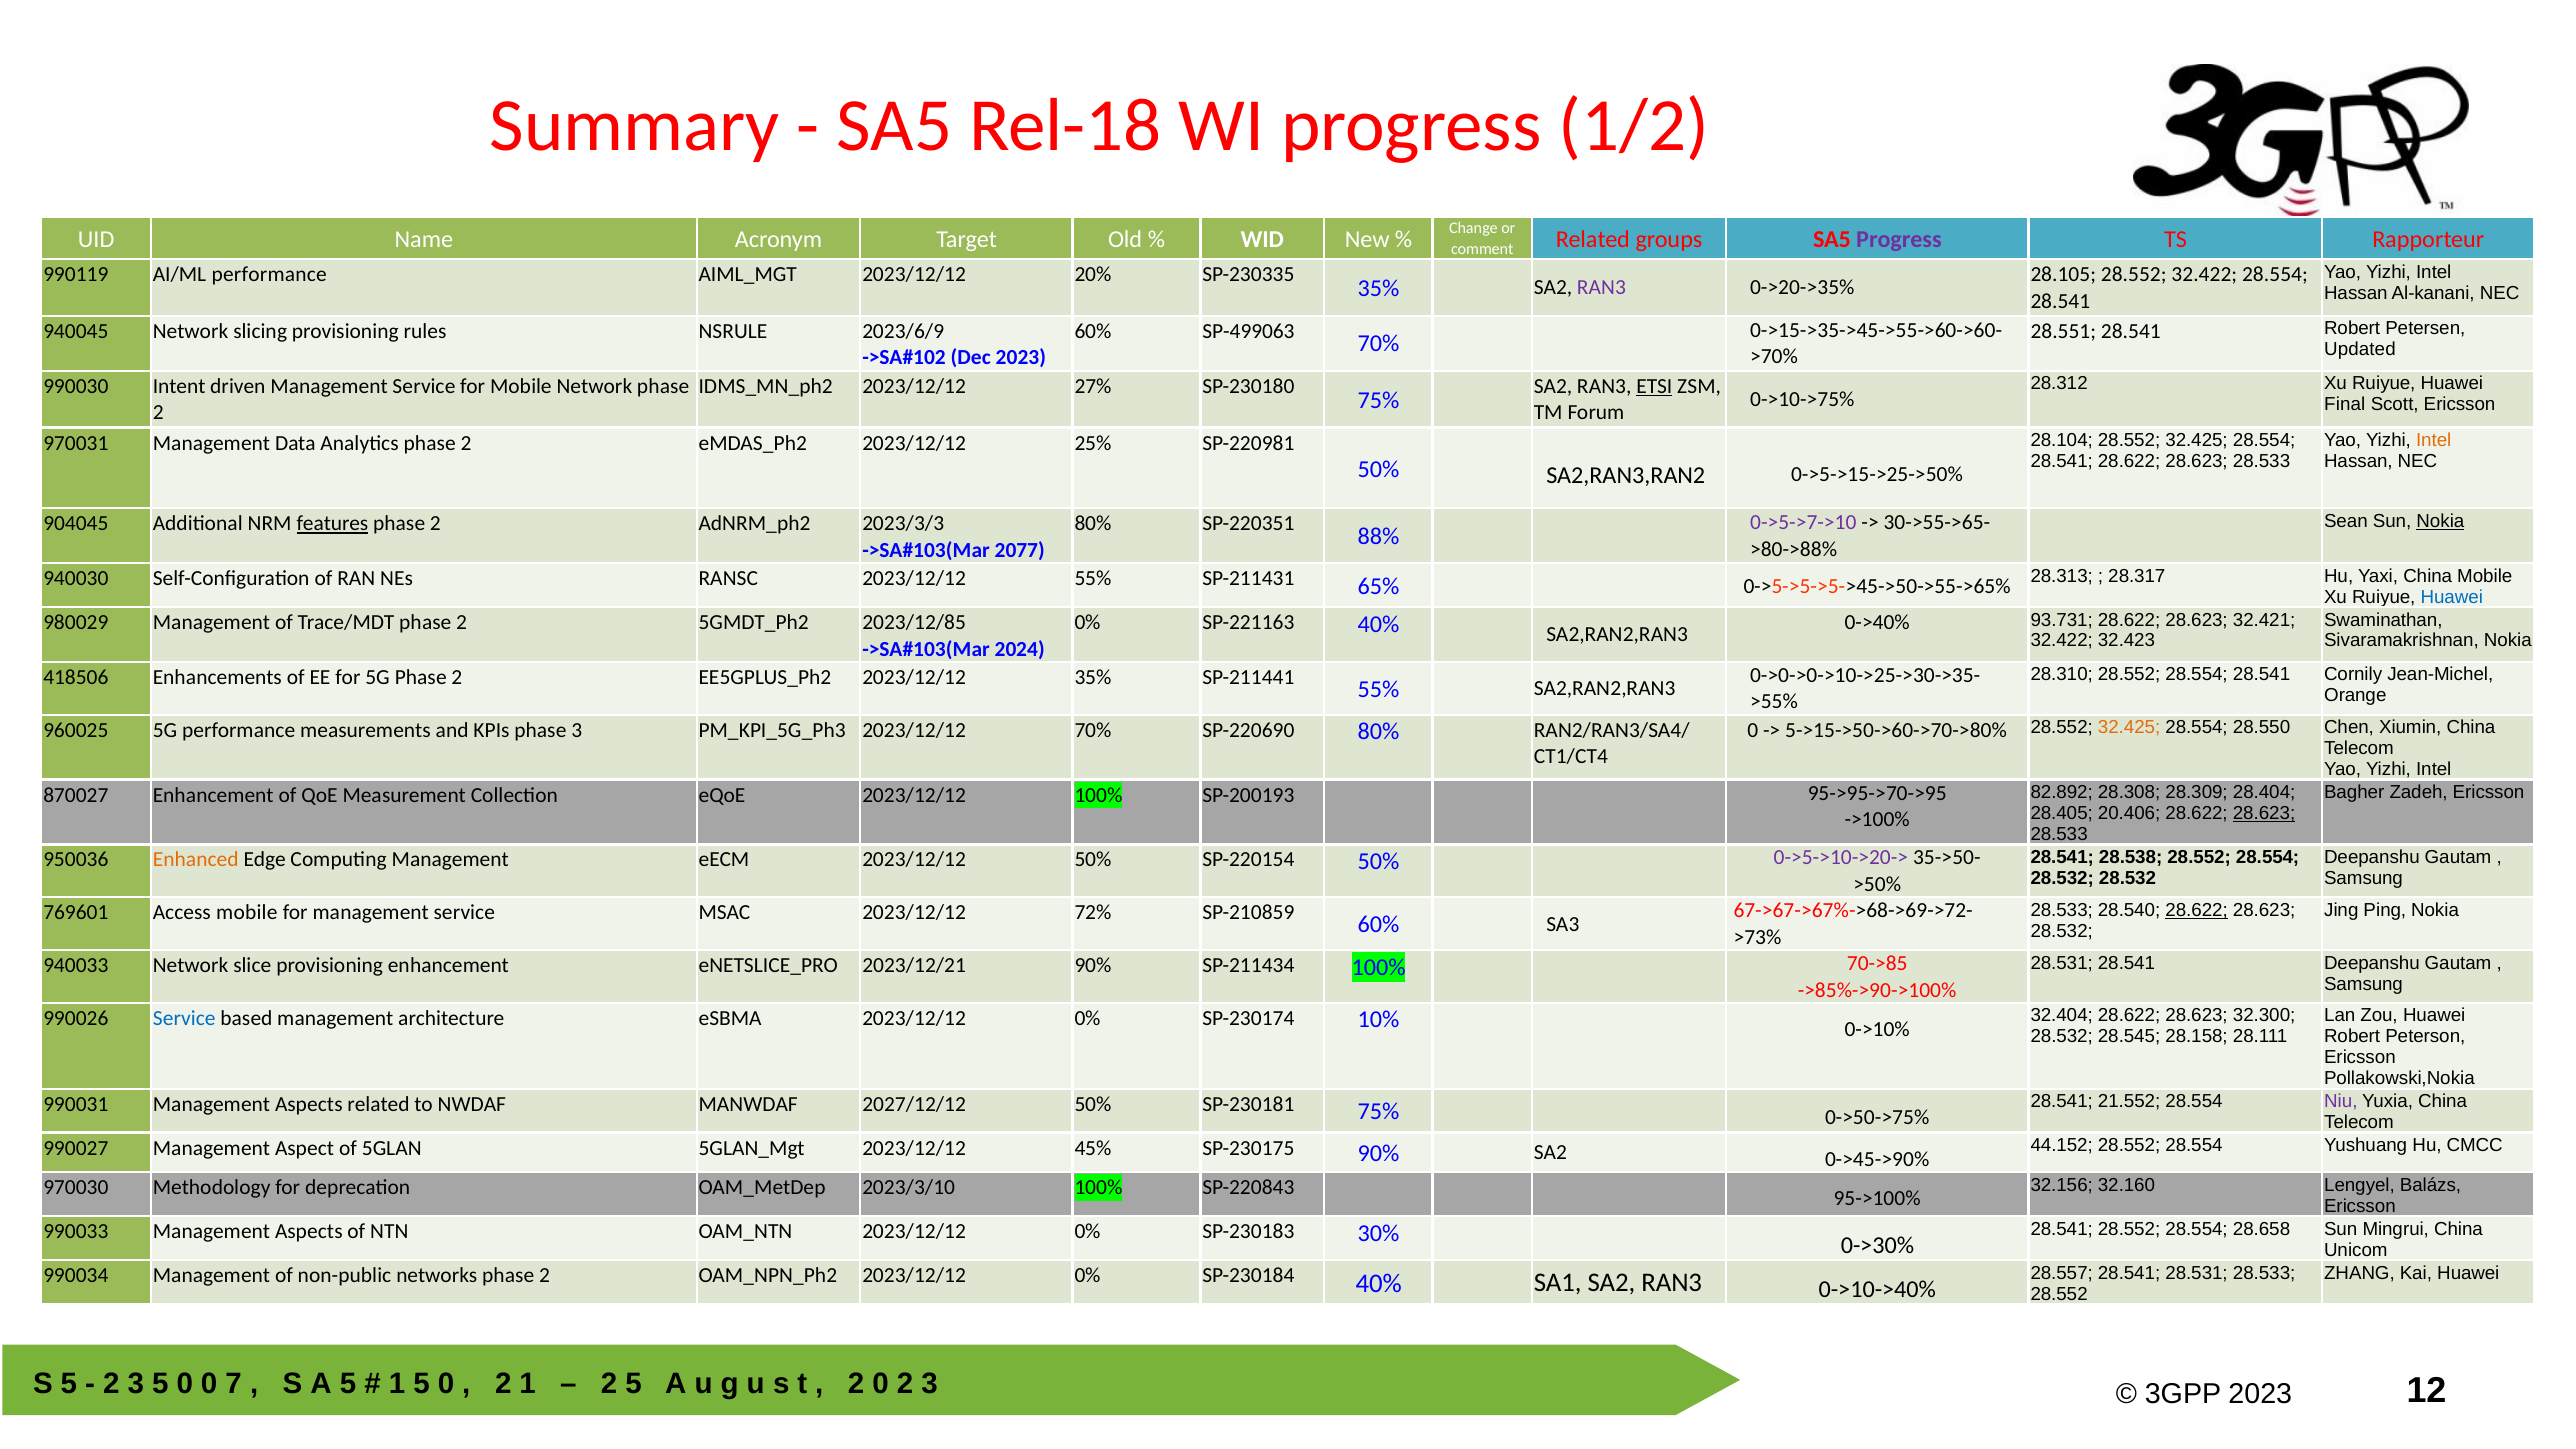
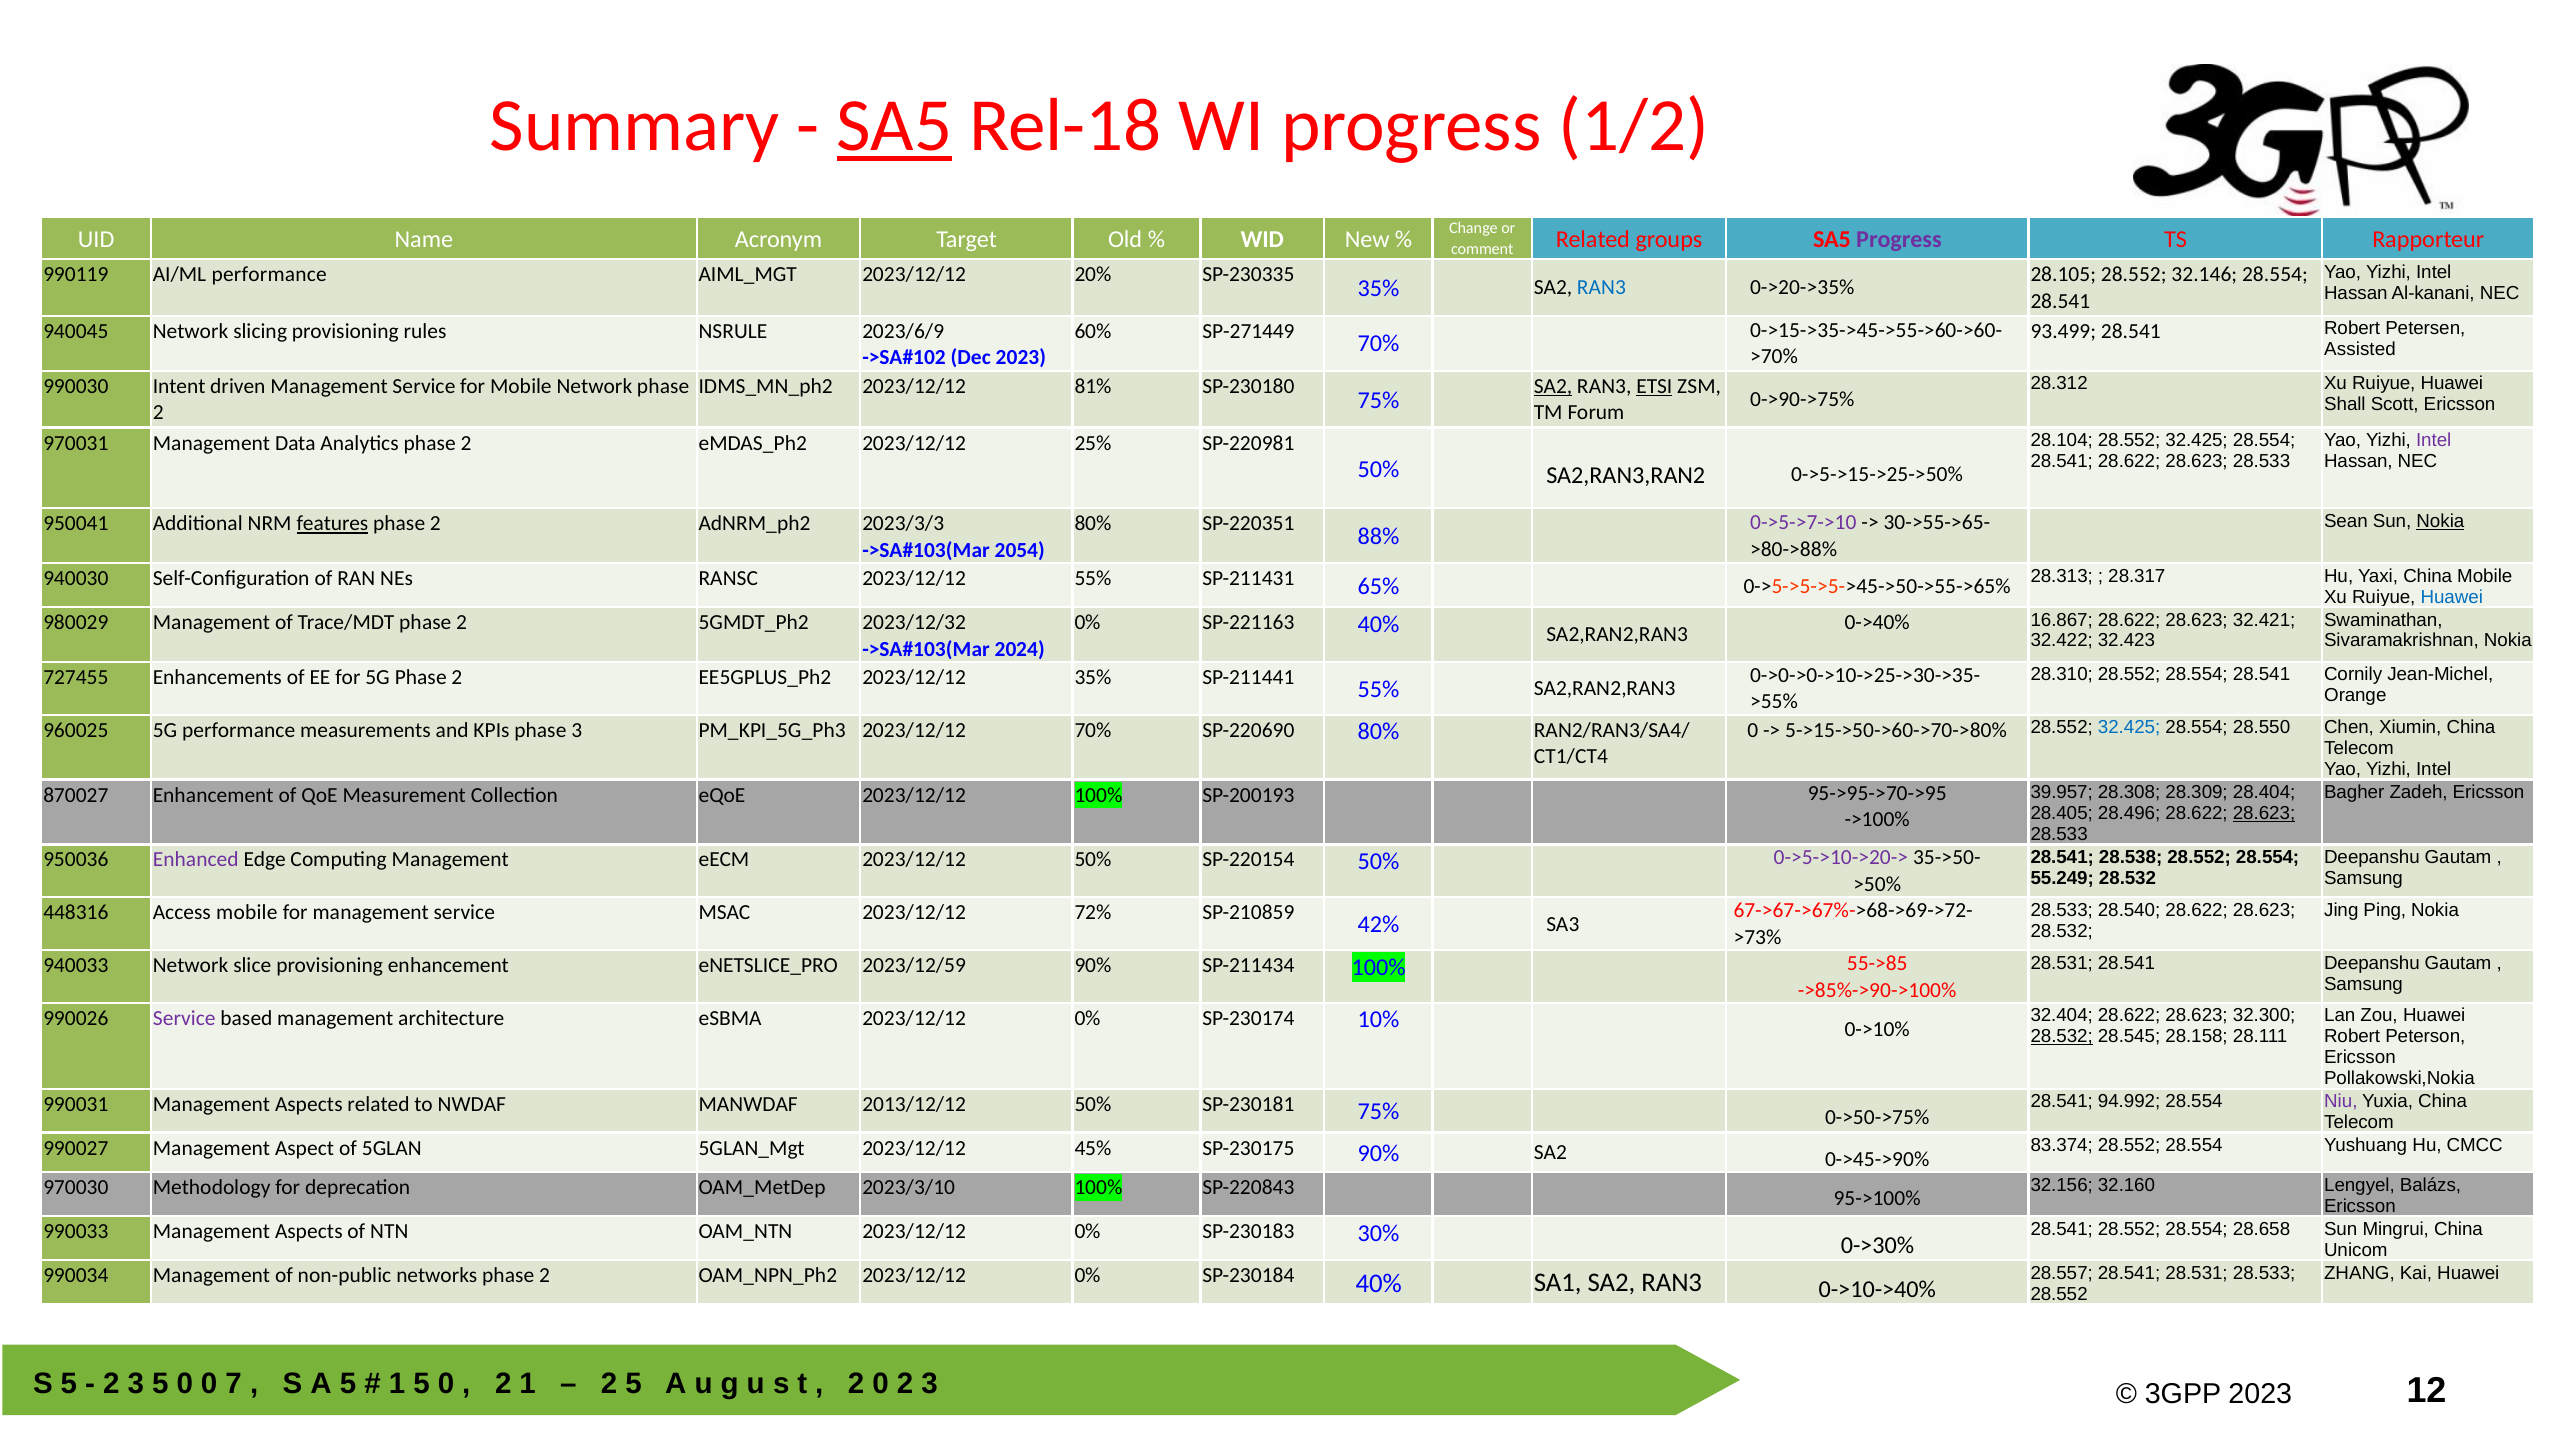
SA5 underline: none -> present (894, 126)
28.552 32.422: 32.422 -> 32.146 (2204, 275)
RAN3 colour: purple -> blue (1601, 288)
SP-499063: SP-499063 -> SP-271449 (1248, 331)
28.551: 28.551 -> 93.499 (2063, 331)
Updated: Updated -> Assisted (2360, 350)
27%: 27% -> 81% (1093, 386)
SA2 underline: none -> present (1553, 386)
0->10->75%: 0->10->75% -> 0->90->75% (1802, 399)
Final: Final -> Shall (2345, 404)
Intel colour: orange -> purple (2434, 440)
904045: 904045 -> 950041 (76, 524)
2077: 2077 -> 2054 (1020, 550)
93.731: 93.731 -> 16.867 (2062, 620)
2023/12/85: 2023/12/85 -> 2023/12/32 (914, 623)
418506: 418506 -> 727455 (76, 677)
32.425 colour: orange -> blue (2129, 728)
82.892: 82.892 -> 39.957 (2062, 792)
20.406: 20.406 -> 28.496 (2129, 813)
Enhanced colour: orange -> purple (196, 860)
28.532: 28.532 -> 55.249 (2062, 878)
28.622 underline: present -> none (2197, 910)
769601: 769601 -> 448316 (76, 913)
60%: 60% -> 42% (1379, 925)
2023/12/21: 2023/12/21 -> 2023/12/59 (914, 966)
70->85: 70->85 -> 55->85 (1877, 964)
Service colour: blue -> purple (184, 1018)
28.532 underline: none -> present (2062, 1037)
21.552: 21.552 -> 94.992 (2129, 1101)
2027/12/12: 2027/12/12 -> 2013/12/12 (914, 1104)
44.152: 44.152 -> 83.374 (2062, 1145)
